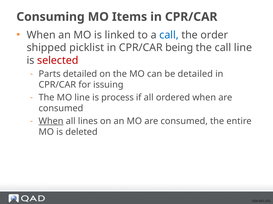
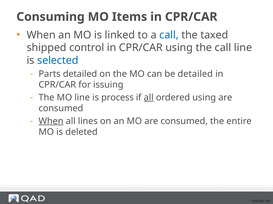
order: order -> taxed (214, 35)
picklist: picklist -> control (87, 48)
CPR/CAR being: being -> using (179, 48)
selected colour: red -> blue (58, 61)
all underline: none -> present (149, 98)
ordered when: when -> using (204, 98)
